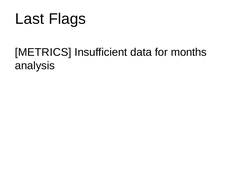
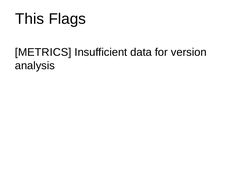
Last: Last -> This (30, 19)
months: months -> version (189, 52)
